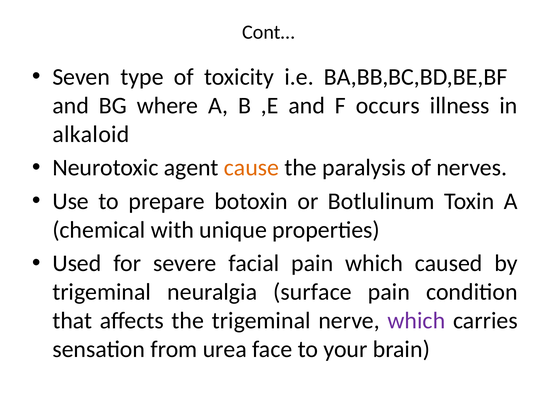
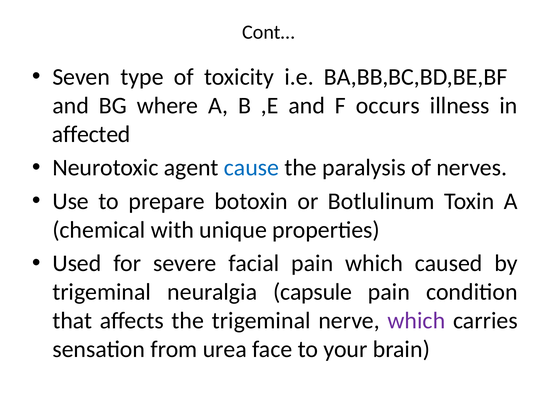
alkaloid: alkaloid -> affected (91, 134)
cause colour: orange -> blue (252, 168)
surface: surface -> capsule (313, 292)
